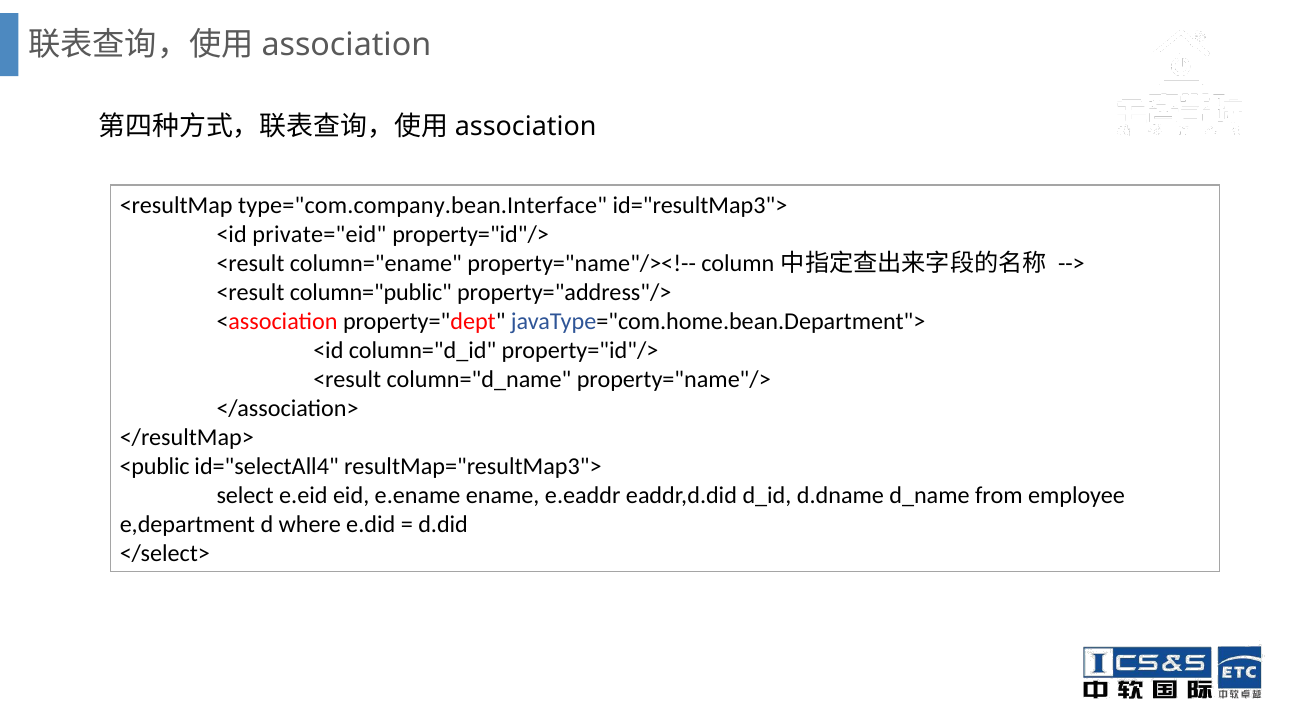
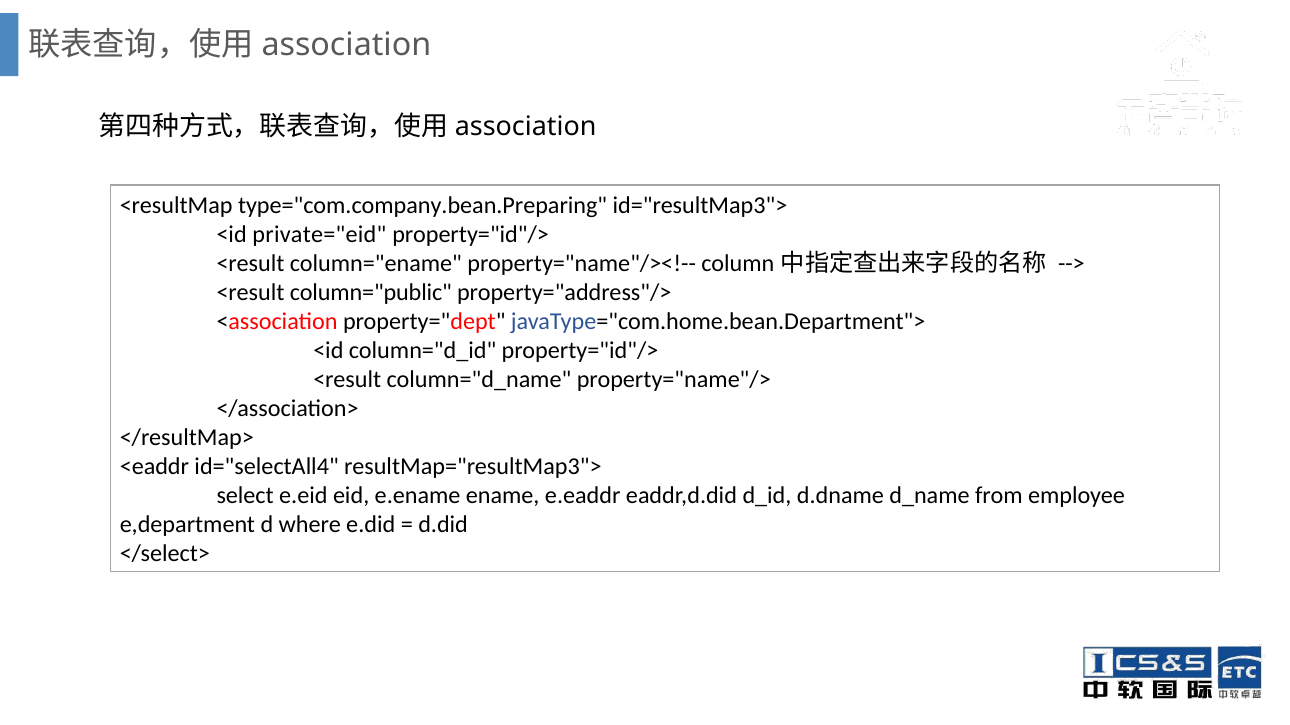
type="com.company.bean.Interface: type="com.company.bean.Interface -> type="com.company.bean.Preparing (423, 206)
<public: <public -> <eaddr (154, 467)
